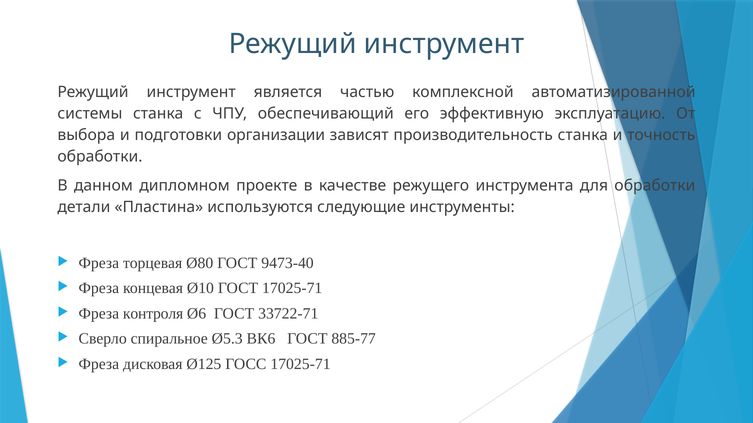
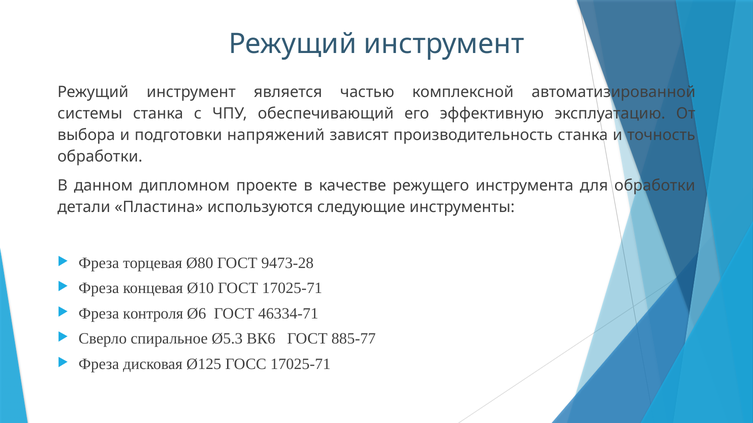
организации: организации -> напряжений (276, 135)
9473-40: 9473-40 -> 9473-28 (288, 263)
33722-71: 33722-71 -> 46334-71 (288, 314)
